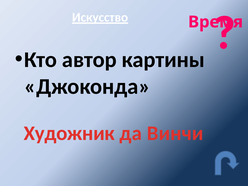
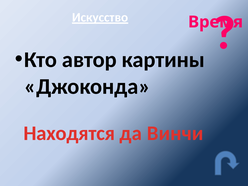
Художник: Художник -> Находятся (69, 133)
